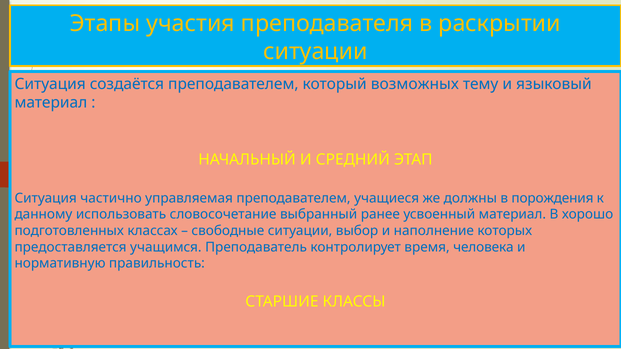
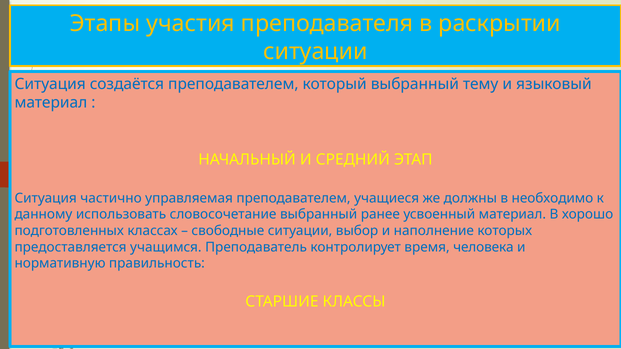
который возможных: возможных -> выбранный (415, 84)
порождения: порождения -> необходимо (552, 198)
